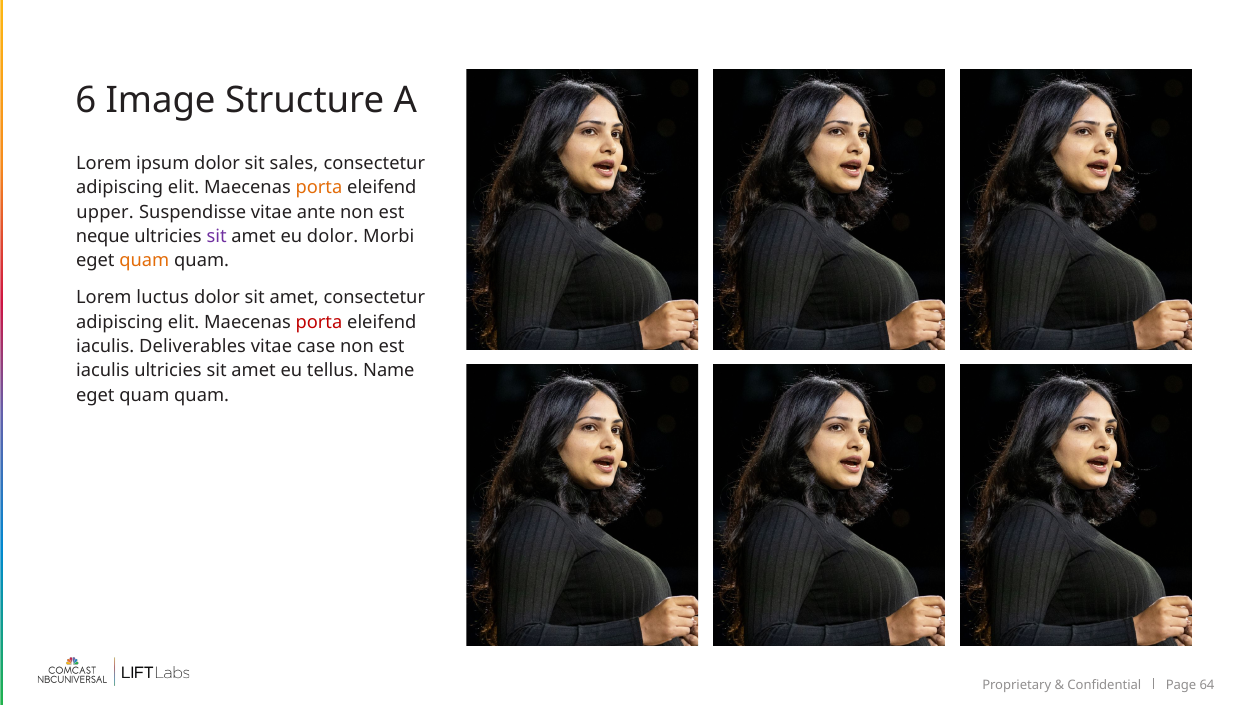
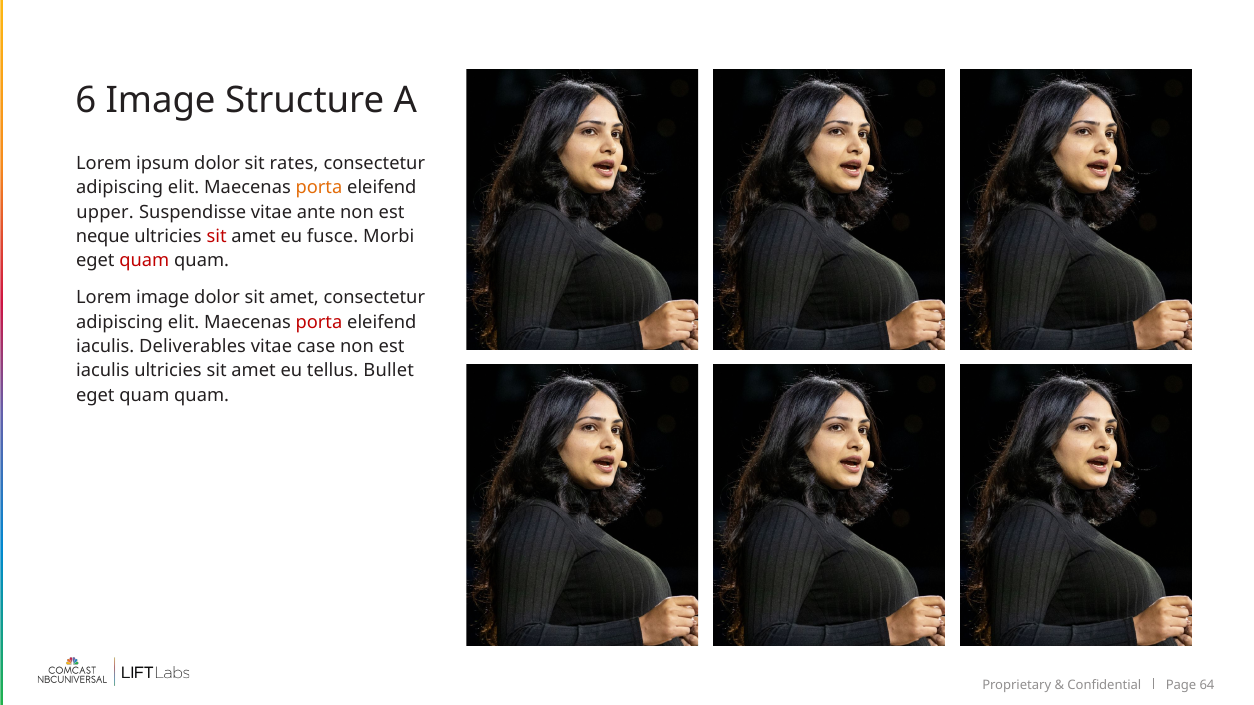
sales: sales -> rates (294, 164)
sit colour: purple -> red (217, 236)
eu dolor: dolor -> fusce (333, 236)
quam colour: orange -> red (144, 261)
Lorem luctus: luctus -> image (163, 298)
Name: Name -> Bullet (389, 371)
